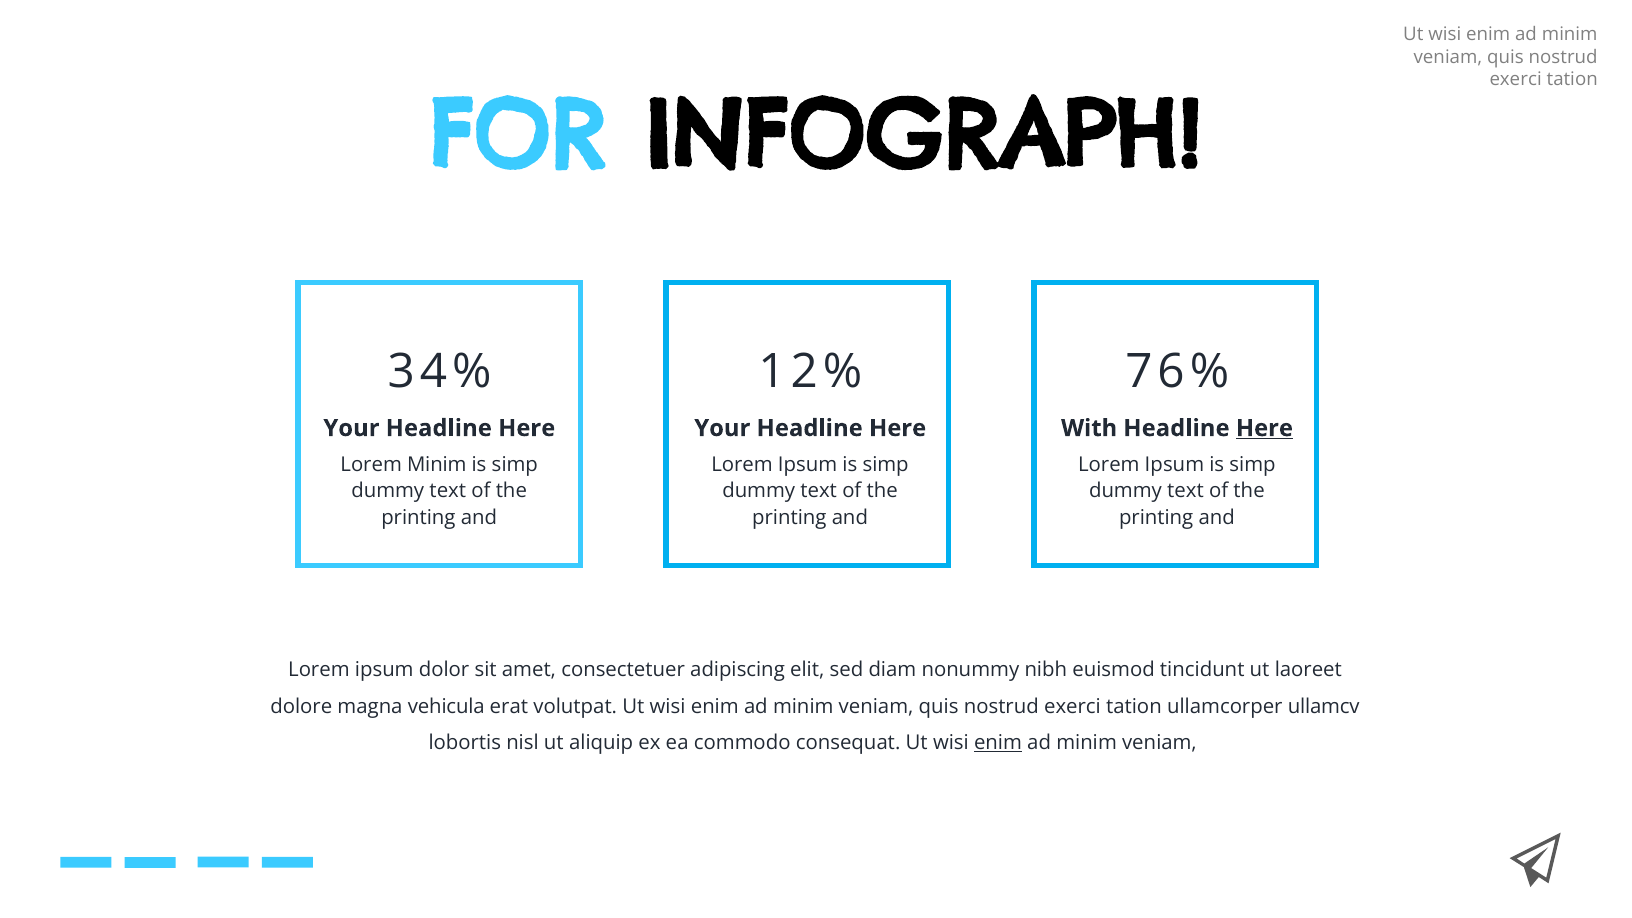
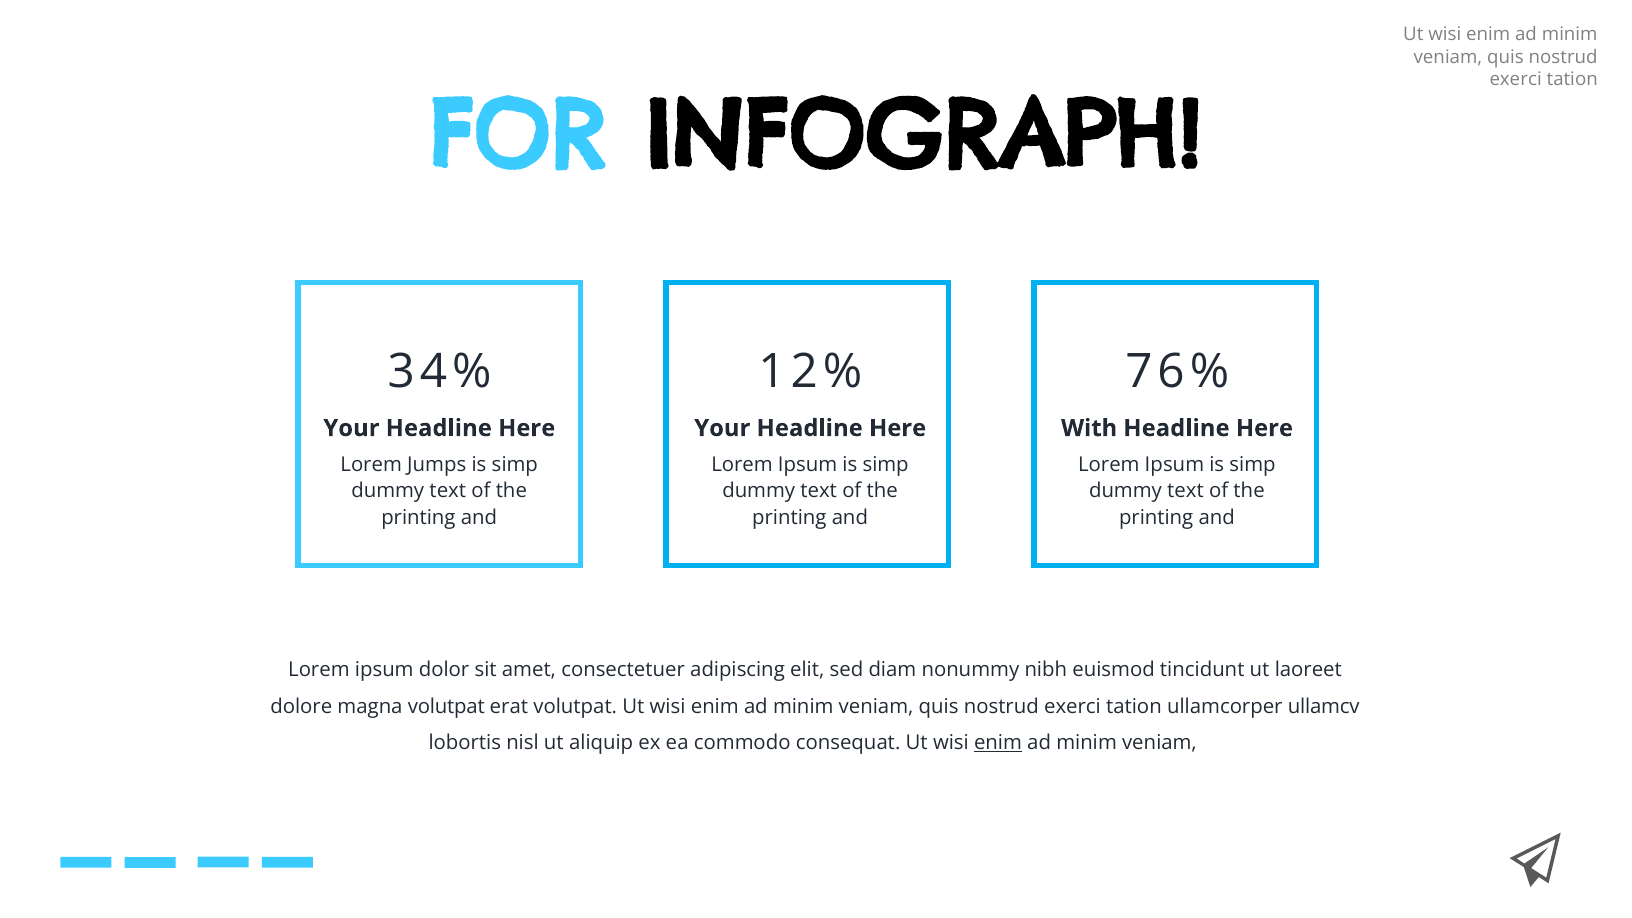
Here underline: present -> none (1264, 428)
Lorem Minim: Minim -> Jumps (437, 465)
magna vehicula: vehicula -> volutpat (446, 706)
